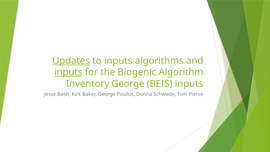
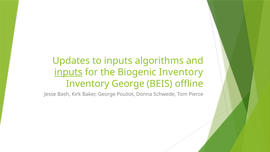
Updates underline: present -> none (71, 61)
Biogenic Algorithm: Algorithm -> Inventory (181, 72)
BEIS inputs: inputs -> offline (189, 84)
